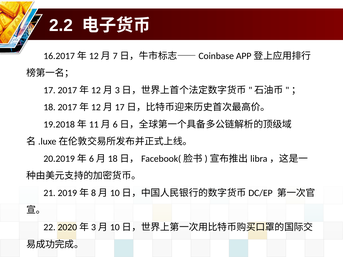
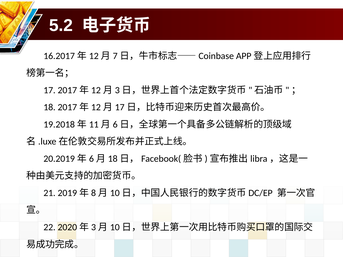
2.2: 2.2 -> 5.2 (61, 25)
